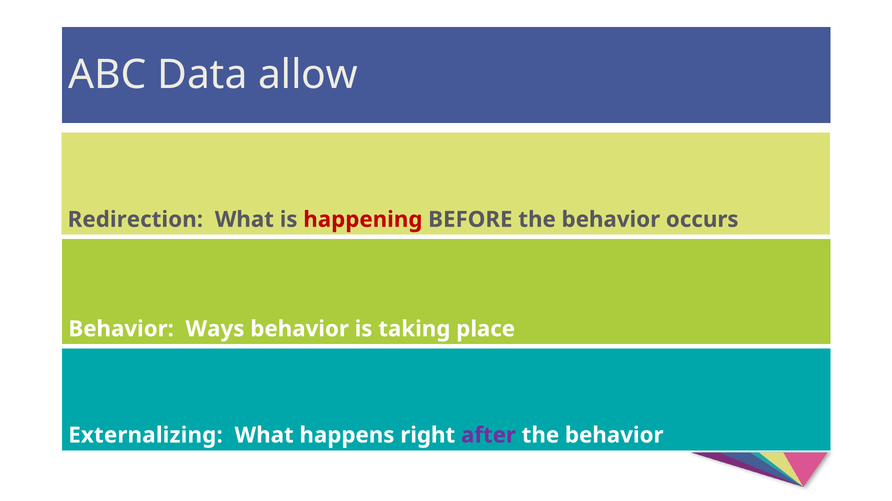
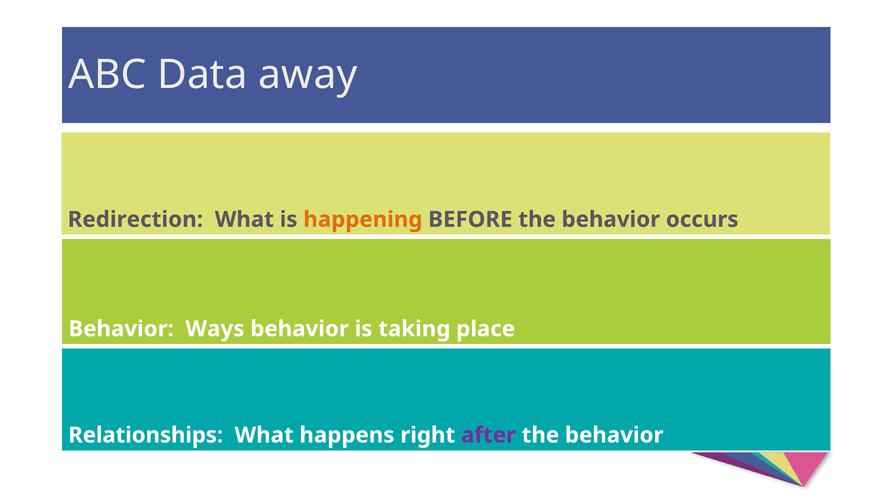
allow: allow -> away (308, 75)
happening colour: red -> orange (363, 220)
Externalizing: Externalizing -> Relationships (146, 436)
